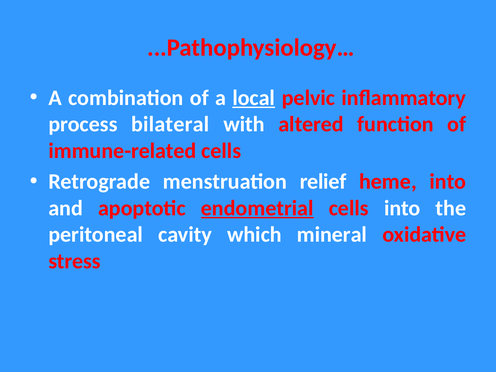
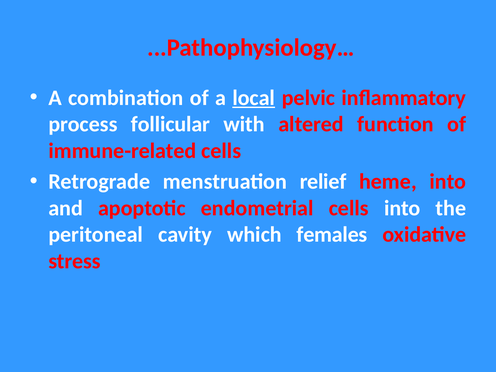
bilateral: bilateral -> follicular (170, 124)
endometrial underline: present -> none (257, 208)
mineral: mineral -> females (332, 235)
